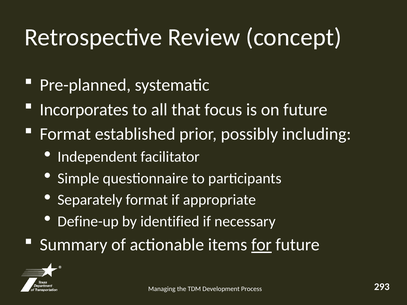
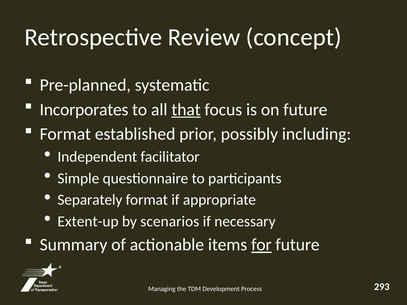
that underline: none -> present (186, 110)
Define-up: Define-up -> Extent-up (88, 222)
identified: identified -> scenarios (170, 222)
